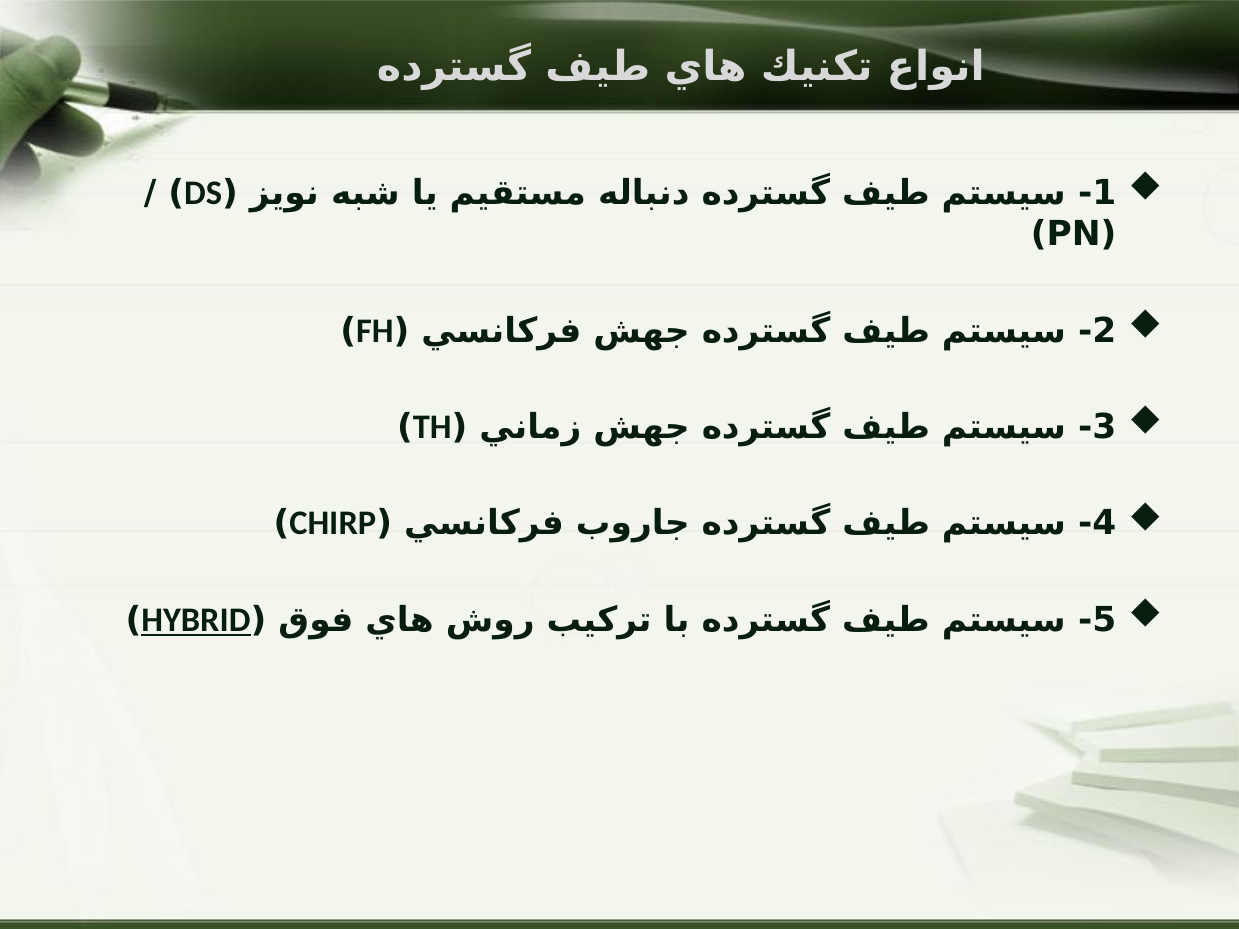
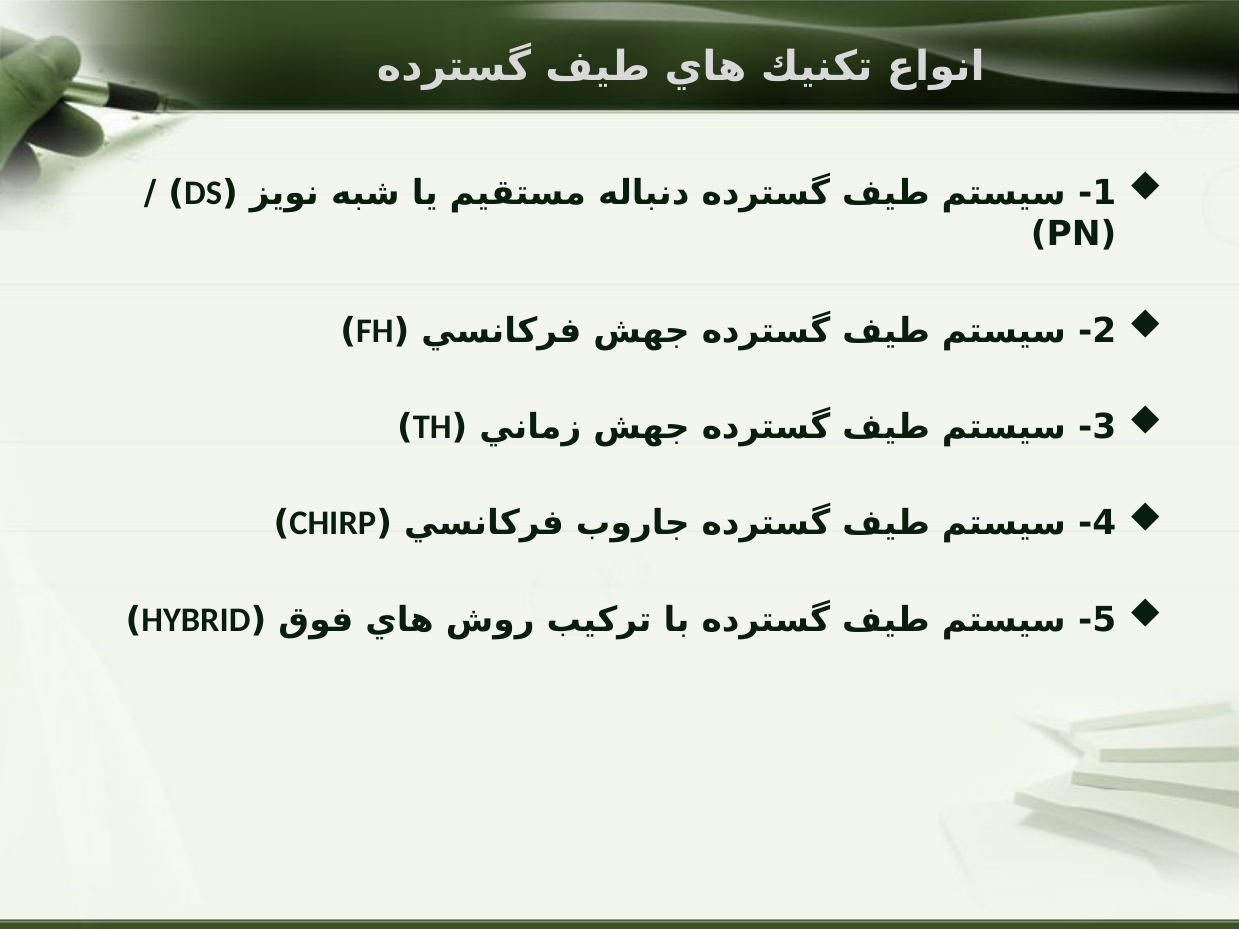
HYBRID underline: present -> none (196, 620)
